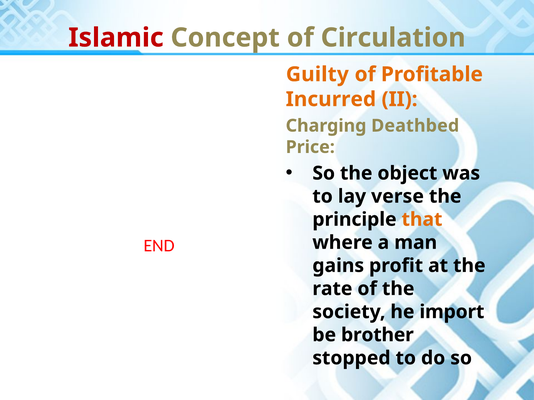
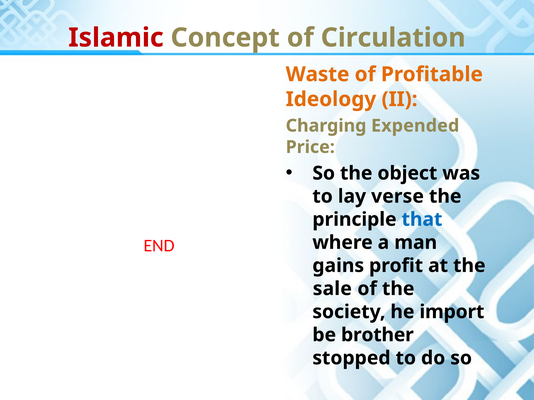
Guilty: Guilty -> Waste (318, 74)
Incurred: Incurred -> Ideology (331, 99)
Deathbed: Deathbed -> Expended (415, 126)
that colour: orange -> blue (422, 220)
rate: rate -> sale (332, 289)
